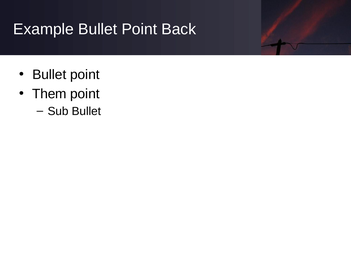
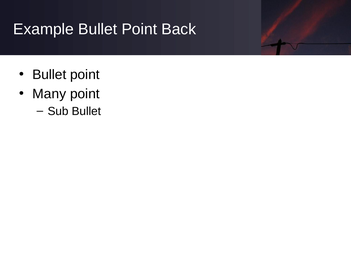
Them: Them -> Many (49, 94)
